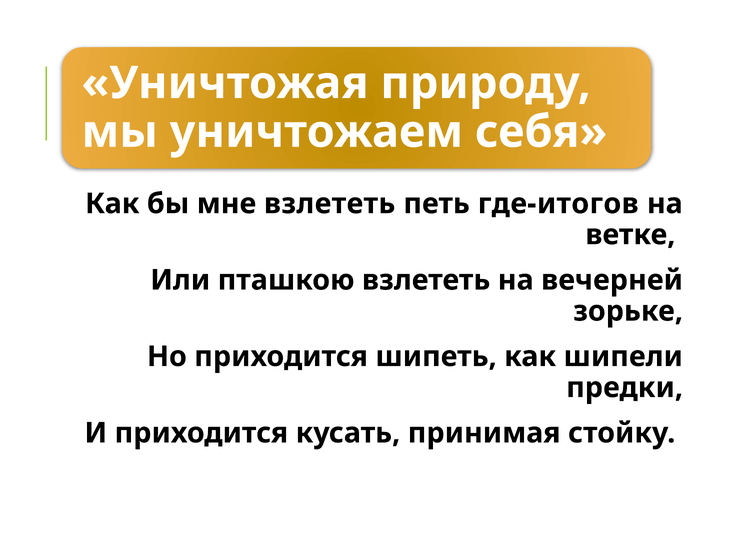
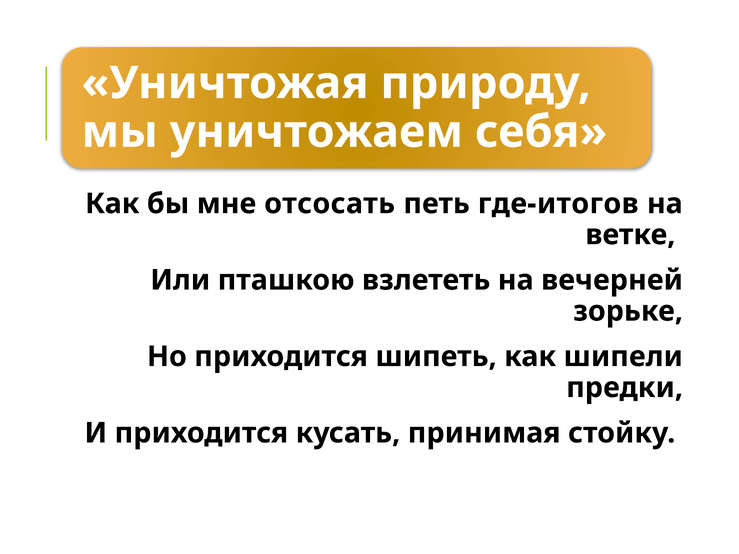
мне взлететь: взлететь -> отсосать (330, 204)
